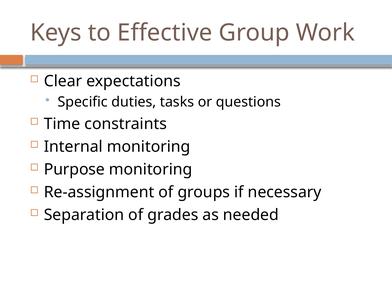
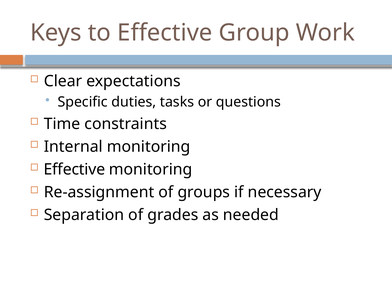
Purpose: Purpose -> Effective (74, 169)
